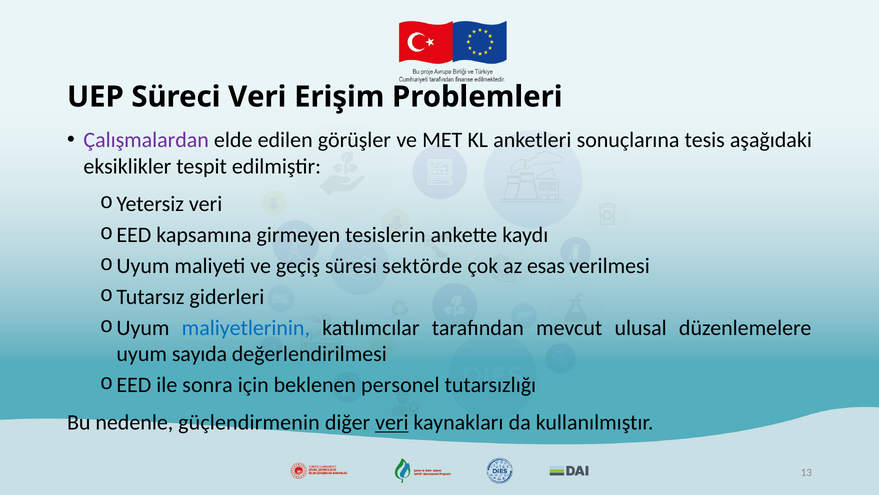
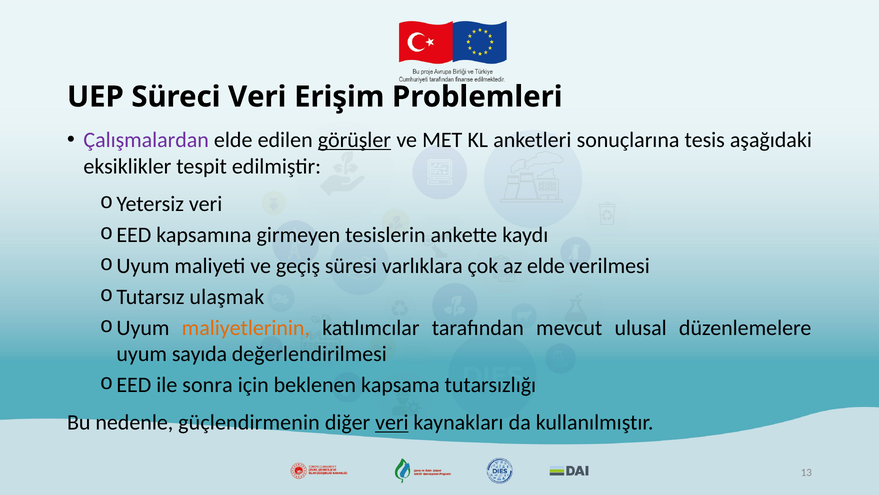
görüşler underline: none -> present (354, 140)
sektörde: sektörde -> varlıklara (422, 266)
az esas: esas -> elde (546, 266)
giderleri: giderleri -> ulaşmak (227, 296)
maliyetlerinin colour: blue -> orange (246, 327)
personel: personel -> kapsama (400, 385)
